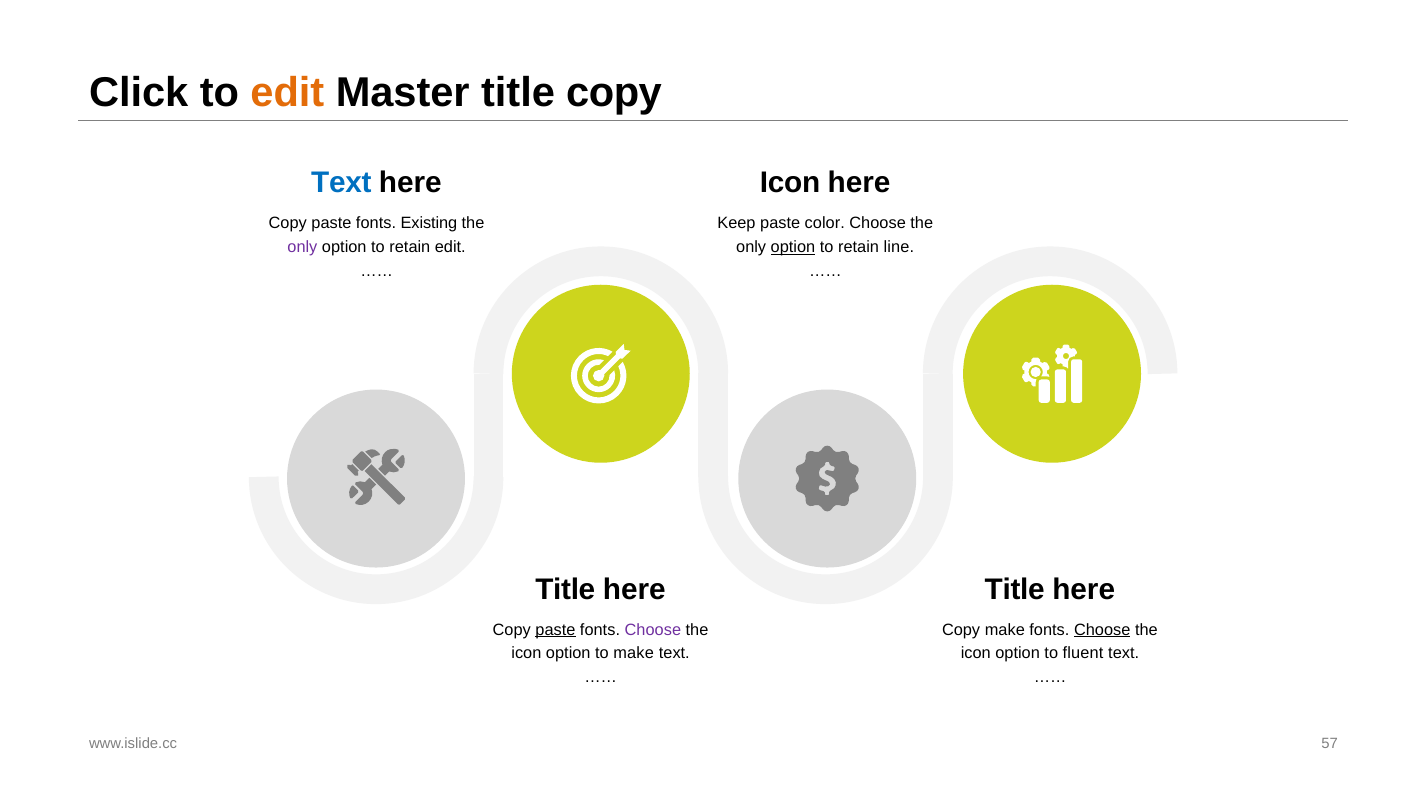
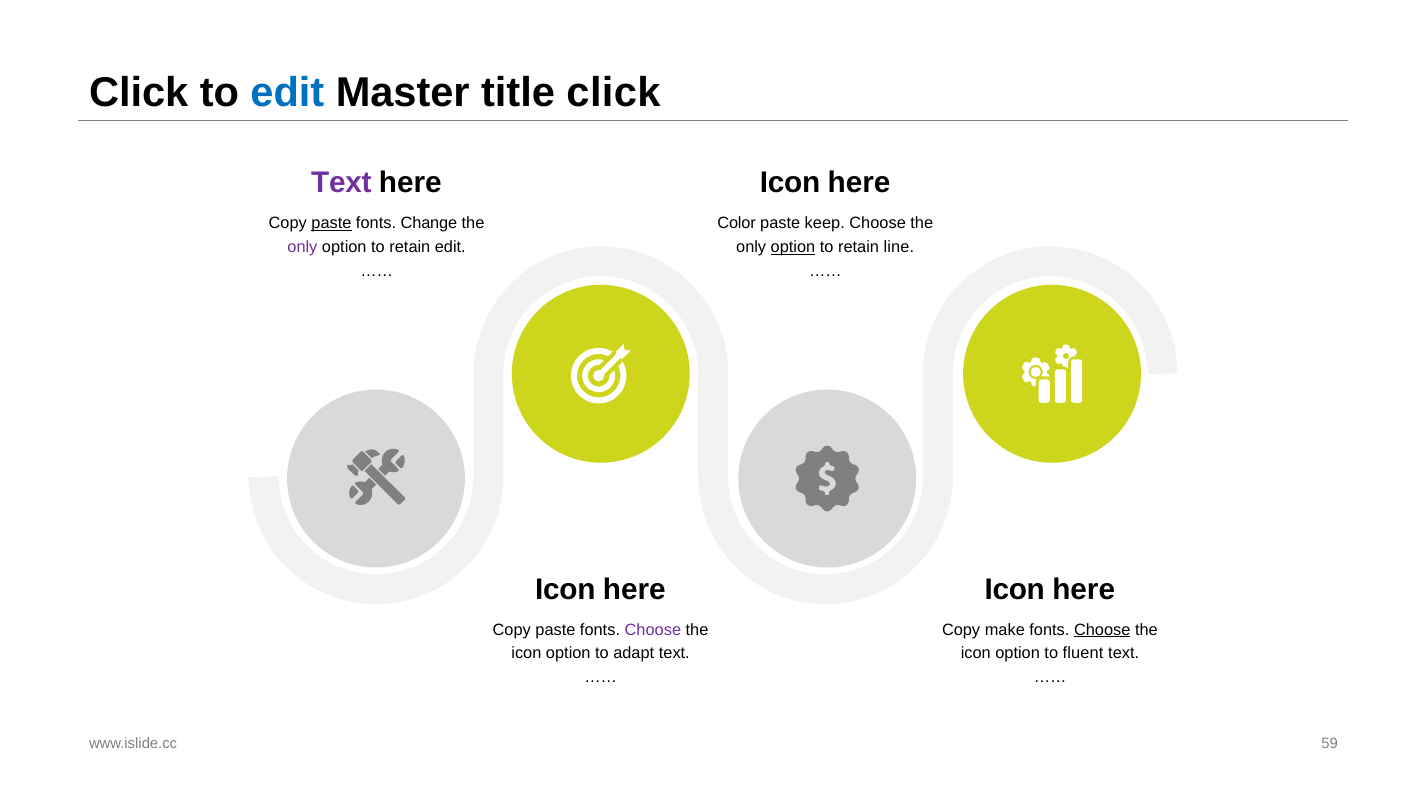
edit colour: orange -> blue (287, 92)
title copy: copy -> click (614, 92)
Text colour: blue -> purple (341, 183)
paste underline: none -> present (331, 223)
Existing: Existing -> Change (429, 223)
Keep: Keep -> Color (737, 223)
color: color -> keep (825, 223)
Title: Title -> Icon (565, 589)
Title: Title -> Icon (1015, 589)
paste underline: present -> none (555, 629)
to make: make -> adapt (634, 653)
57: 57 -> 59 (1330, 744)
